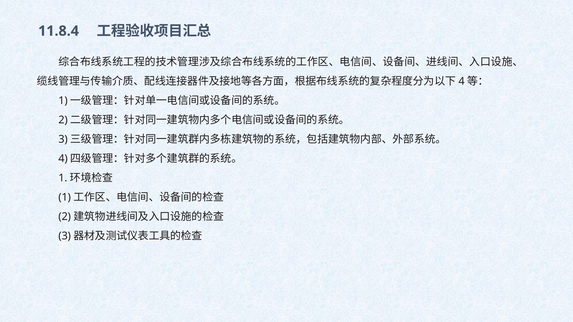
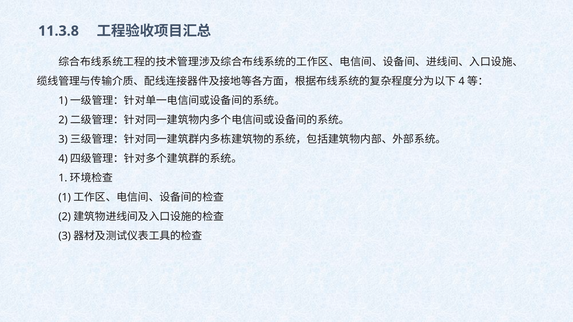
11.8.4: 11.8.4 -> 11.3.8 (59, 31)
